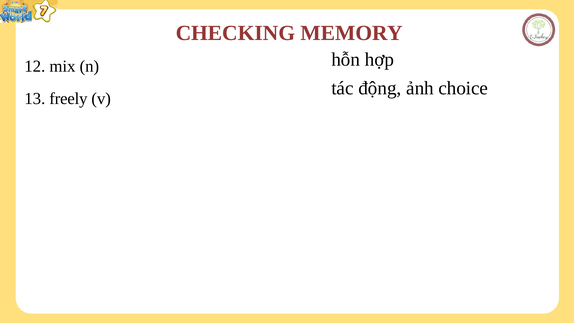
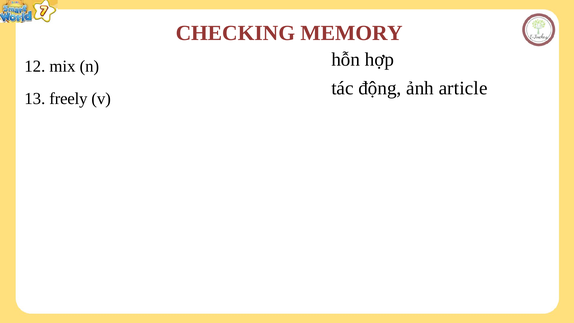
choice: choice -> article (463, 88)
